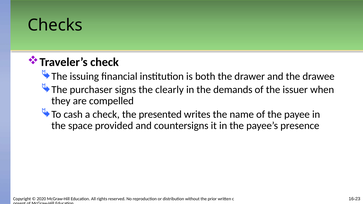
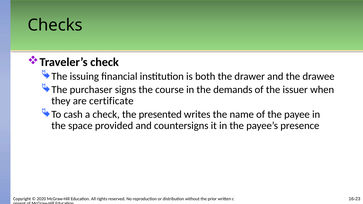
clearly: clearly -> course (170, 90)
compelled: compelled -> certificate (111, 101)
